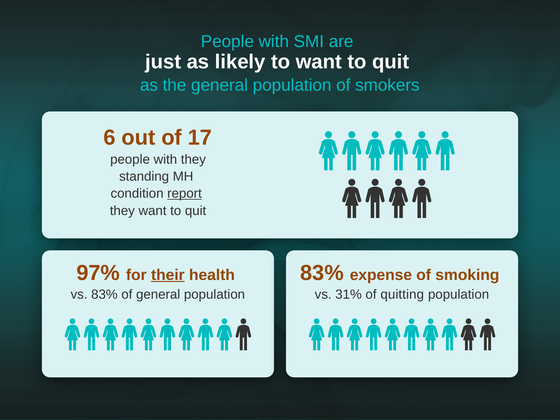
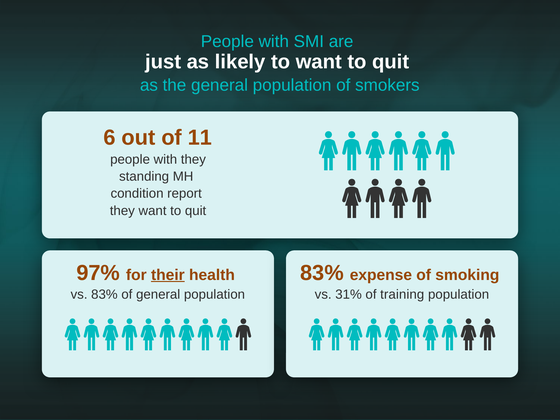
17: 17 -> 11 (200, 138)
report underline: present -> none (184, 194)
quitting: quitting -> training (402, 294)
